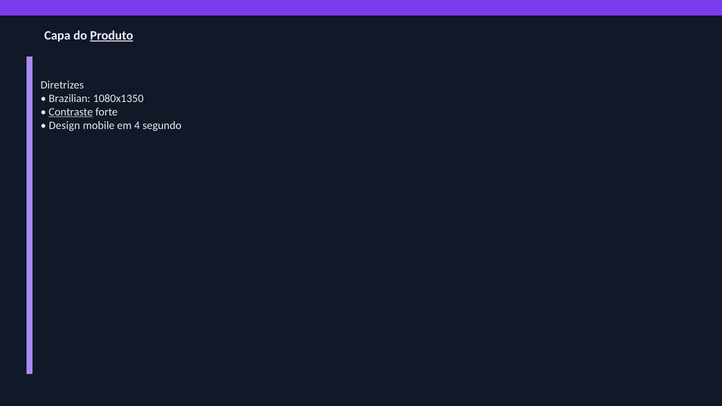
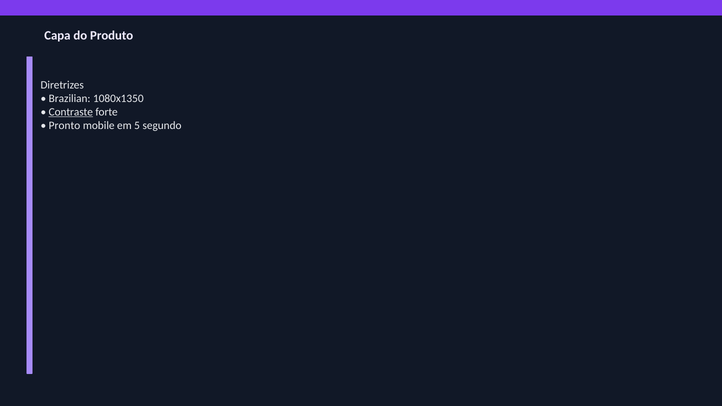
Produto underline: present -> none (112, 36)
Design: Design -> Pronto (65, 126)
4: 4 -> 5 (137, 126)
